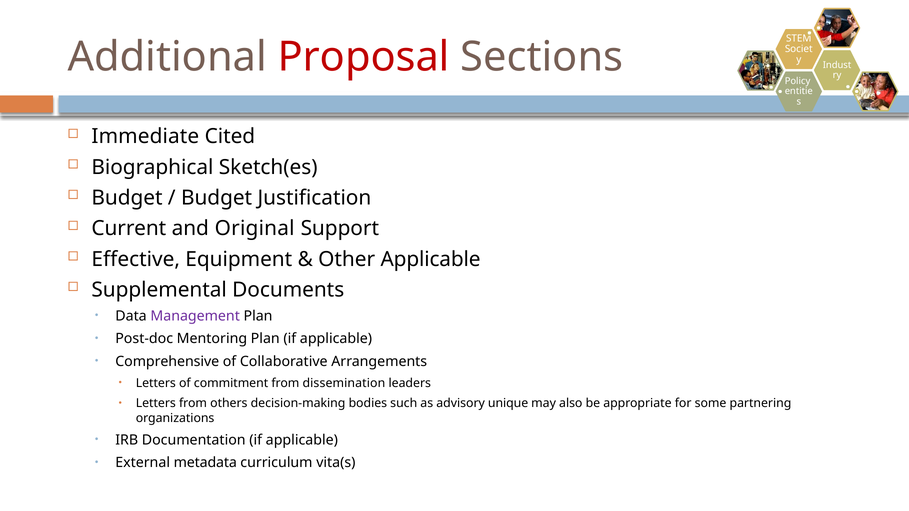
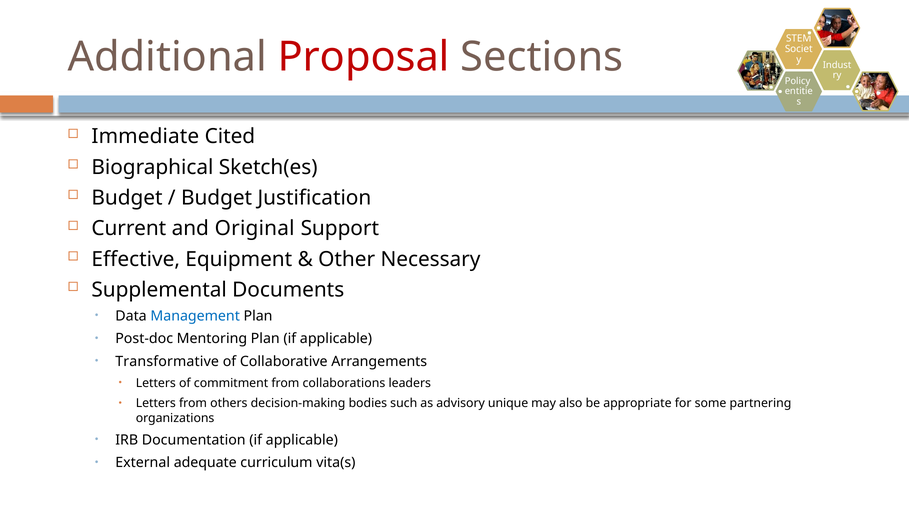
Other Applicable: Applicable -> Necessary (430, 259)
Management colour: purple -> blue (195, 316)
Comprehensive: Comprehensive -> Transformative (167, 362)
dissemination: dissemination -> collaborations (344, 383)
metadata: metadata -> adequate (205, 463)
